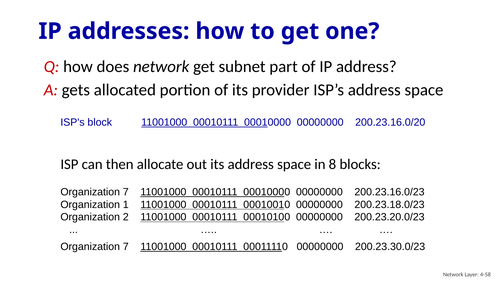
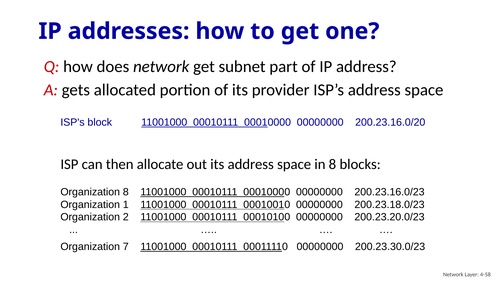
7: 7 -> 8 (126, 192)
